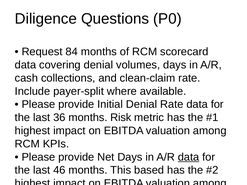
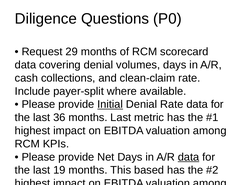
84: 84 -> 29 (72, 52)
Initial underline: none -> present (110, 105)
months Risk: Risk -> Last (121, 118)
46: 46 -> 19 (59, 170)
